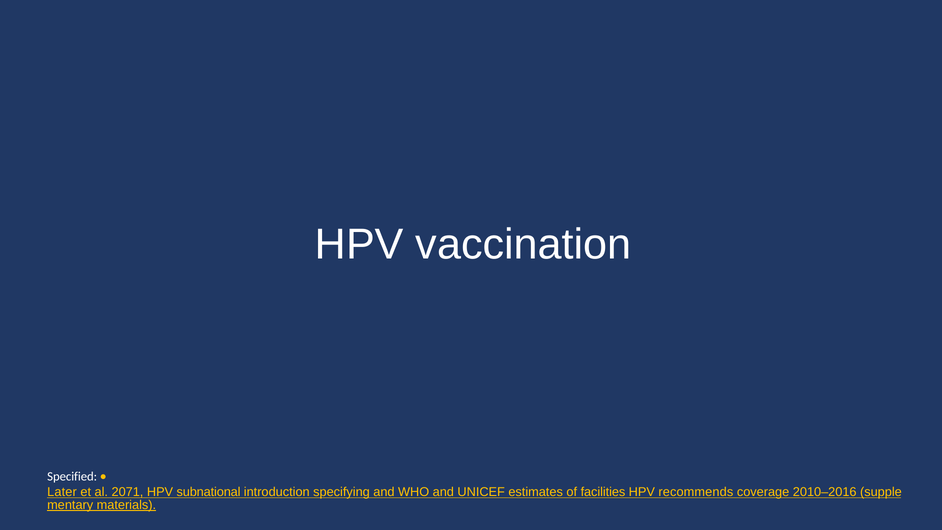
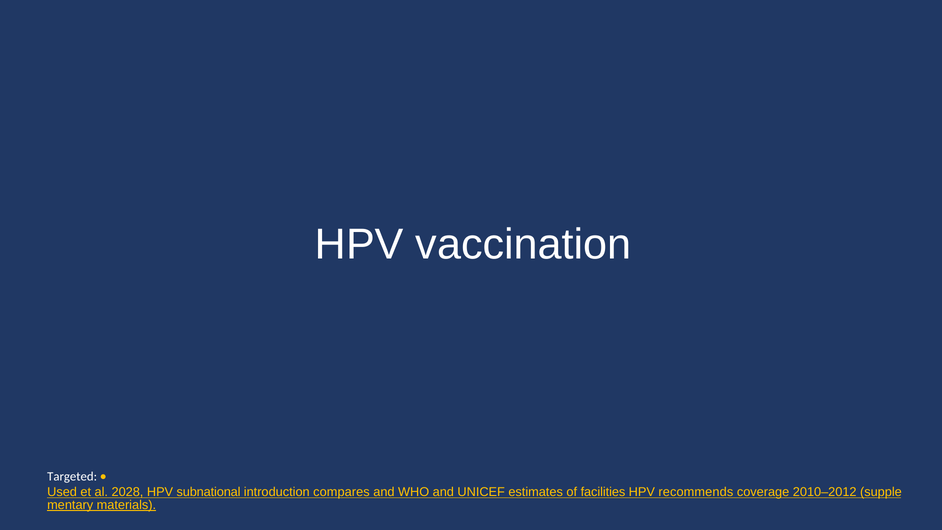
Specified: Specified -> Targeted (72, 476)
Later: Later -> Used (62, 492)
2071: 2071 -> 2028 (127, 492)
specifying: specifying -> compares (341, 492)
2010–2016: 2010–2016 -> 2010–2012 (825, 492)
